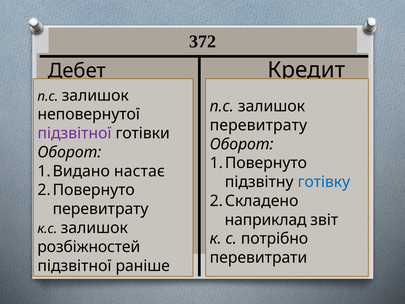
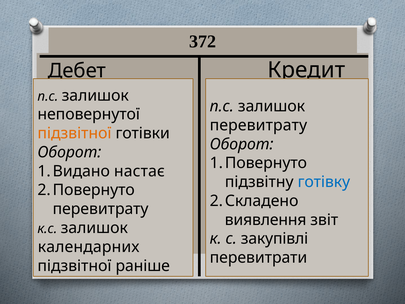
підзвітної colour: purple -> orange (74, 133)
наприклад: наприклад -> виявлення (266, 220)
потрібно: потрібно -> закупівлі (275, 239)
розбіжностей: розбіжностей -> календарних (89, 247)
